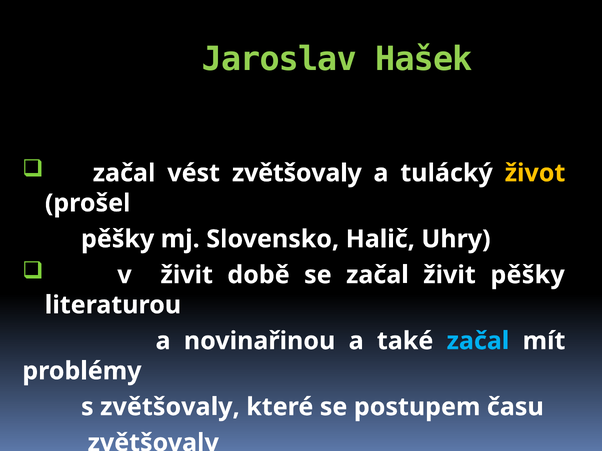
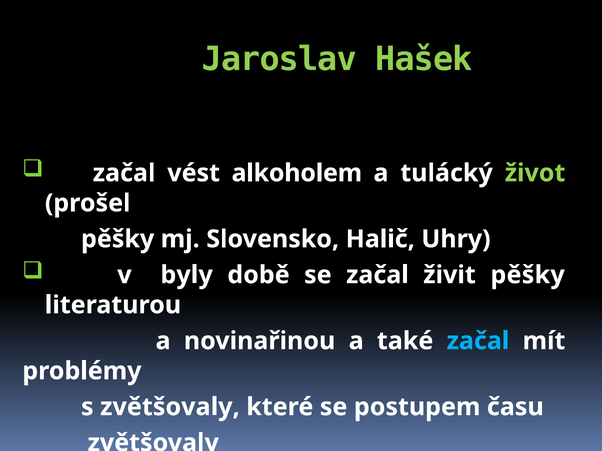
vést zvětšovaly: zvětšovaly -> alkoholem (297, 173)
život colour: yellow -> light green (535, 173)
v živit: živit -> byly (187, 275)
